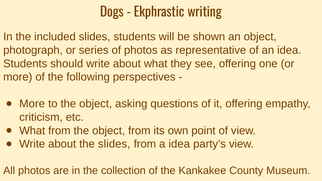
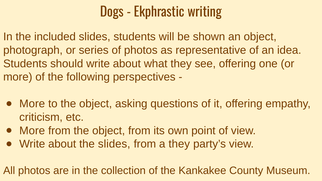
What: What -> More (32, 131)
a idea: idea -> they (179, 144)
